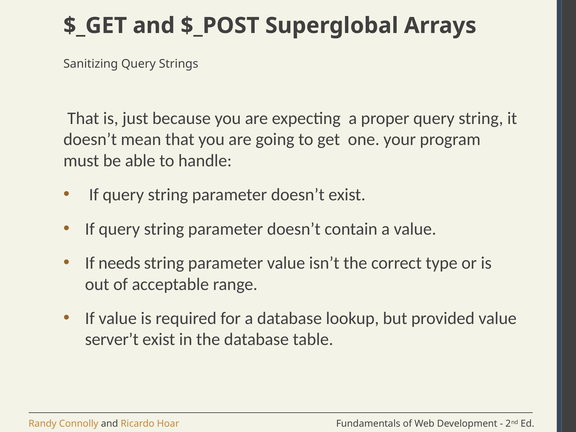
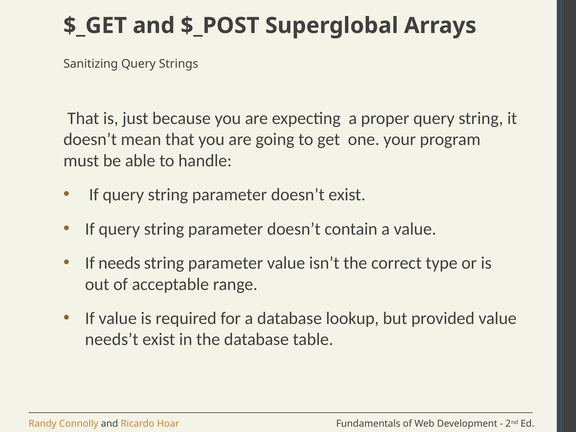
server’t: server’t -> needs’t (112, 339)
